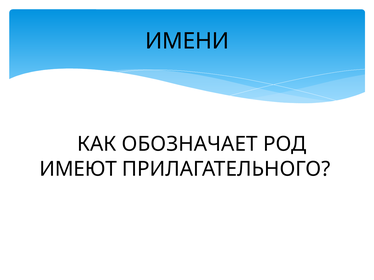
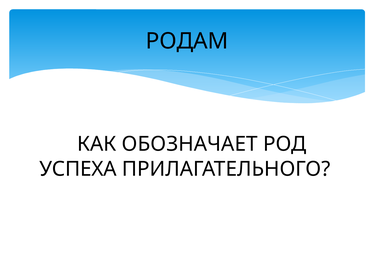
ИМЕНИ: ИМЕНИ -> РОДАМ (187, 41)
ИМЕЮТ: ИМЕЮТ -> УСПЕХА (78, 169)
